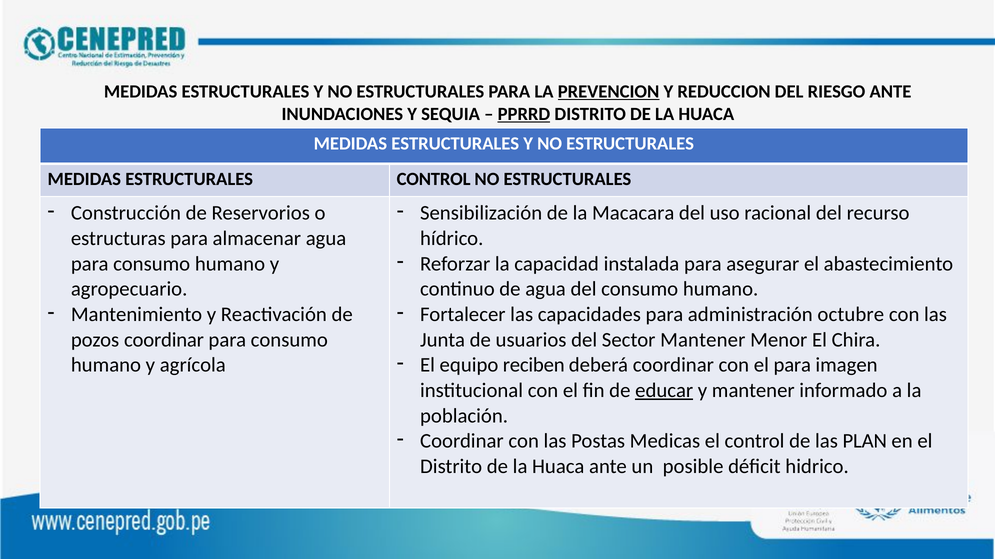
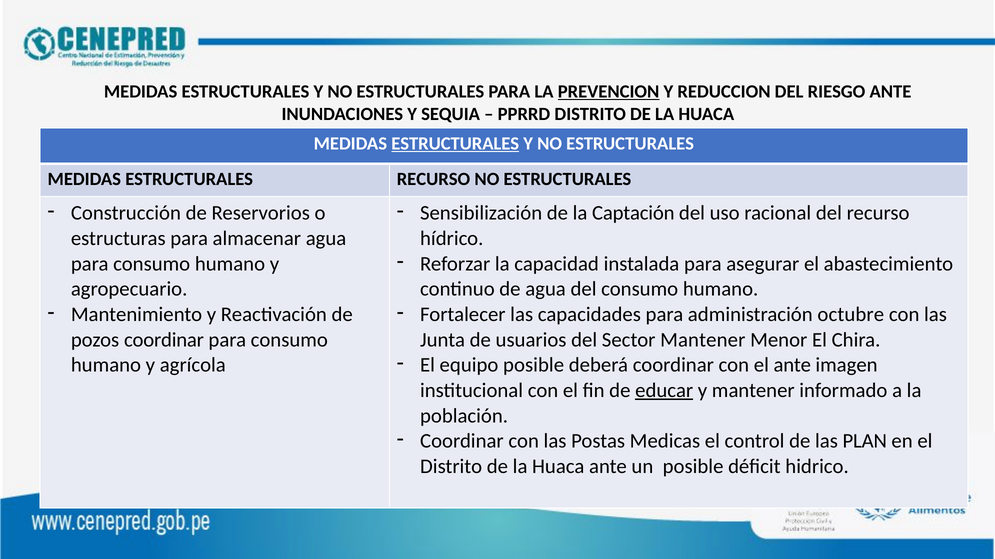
PPRRD underline: present -> none (524, 114)
ESTRUCTURALES underline: none -> present (455, 144)
ESTRUCTURALES CONTROL: CONTROL -> RECURSO (434, 179)
Macacara: Macacara -> Captación (633, 213)
equipo reciben: reciben -> posible (534, 366)
el para: para -> ante (792, 366)
